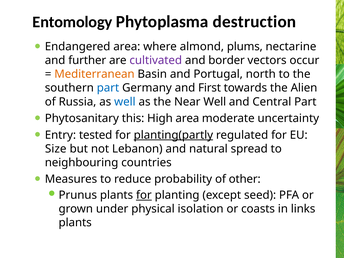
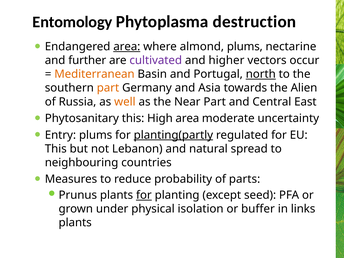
area underline: none -> present (127, 47)
border: border -> higher (226, 60)
north underline: none -> present (261, 74)
part colour: blue -> orange (108, 88)
First: First -> Asia (209, 88)
well colour: blue -> orange (125, 102)
Near Well: Well -> Part (215, 102)
Central Part: Part -> East (305, 102)
Entry tested: tested -> plums (96, 135)
Size: Size -> This (56, 149)
other: other -> parts (245, 179)
coasts: coasts -> buffer (258, 209)
